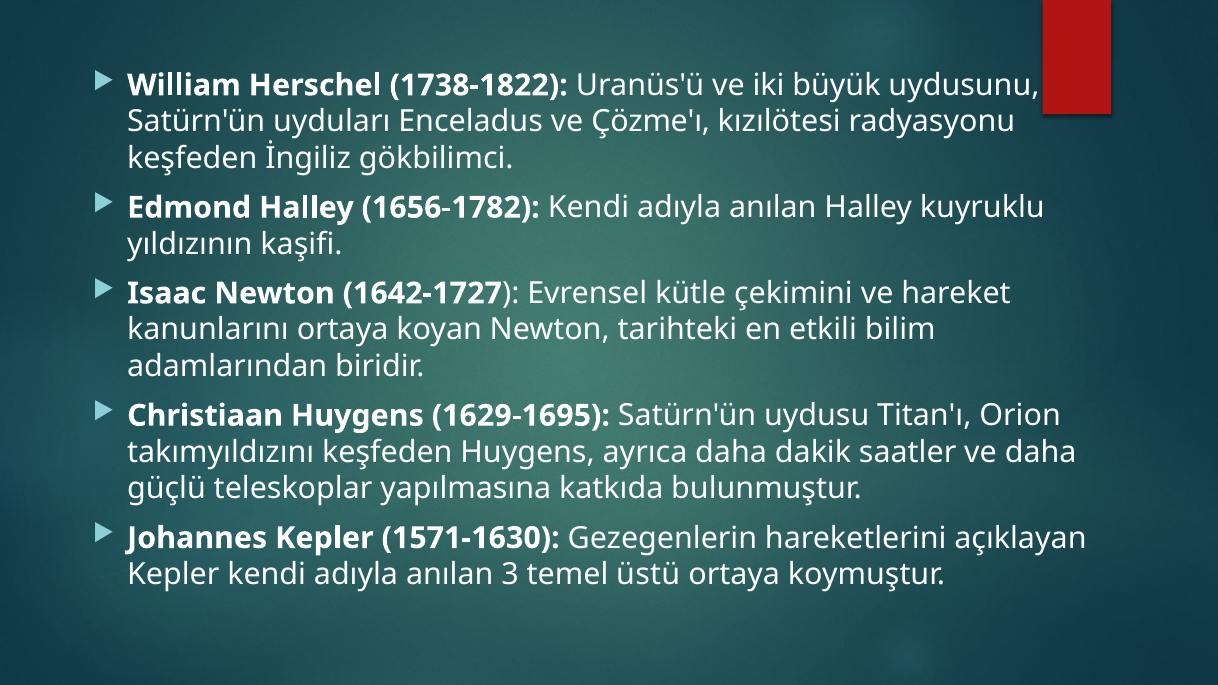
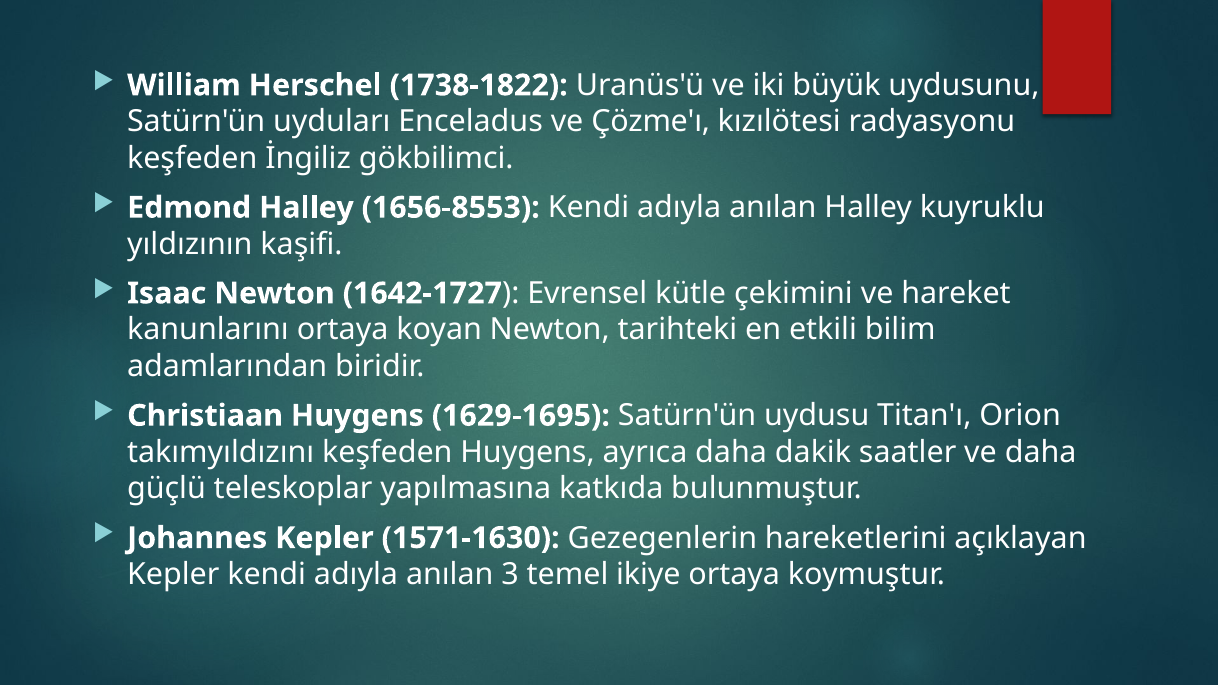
1656-1782: 1656-1782 -> 1656-8553 (451, 208)
üstü: üstü -> ikiye (648, 575)
